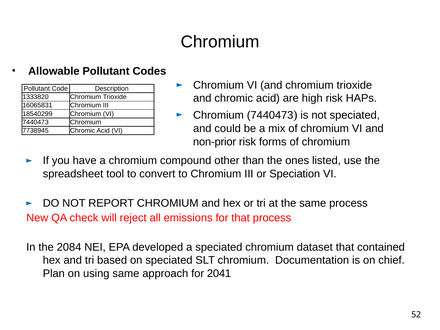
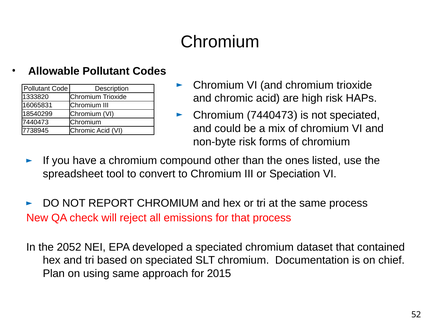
non-prior: non-prior -> non-byte (215, 142)
2084: 2084 -> 2052 (69, 247)
2041: 2041 -> 2015 (219, 274)
